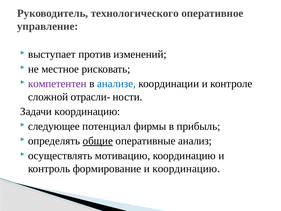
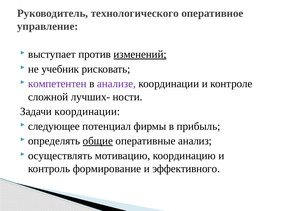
изменений underline: none -> present (140, 54)
местное: местное -> учебник (60, 69)
анализе colour: blue -> purple (116, 84)
отрасли-: отрасли- -> лучших- (90, 97)
Задачи координацию: координацию -> координации (87, 111)
и координацию: координацию -> эффективного (185, 169)
